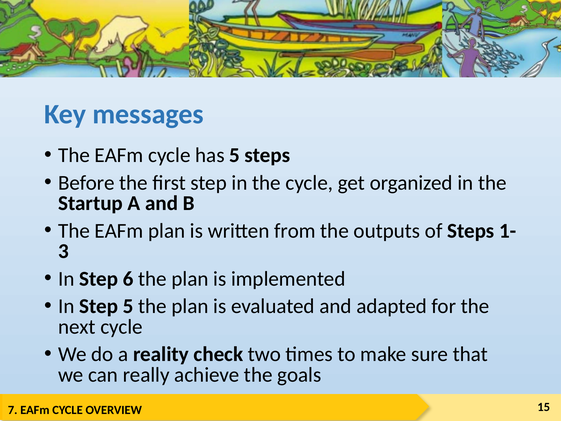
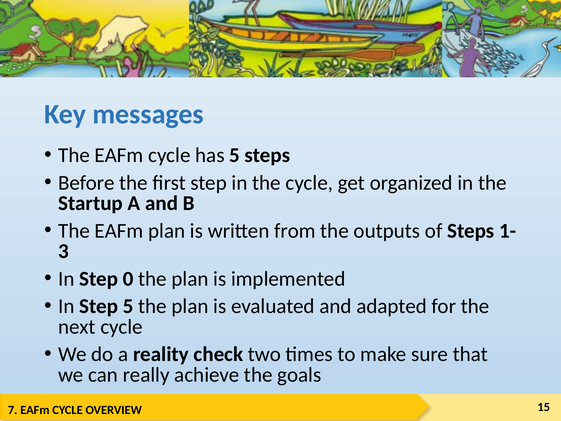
6: 6 -> 0 (128, 279)
